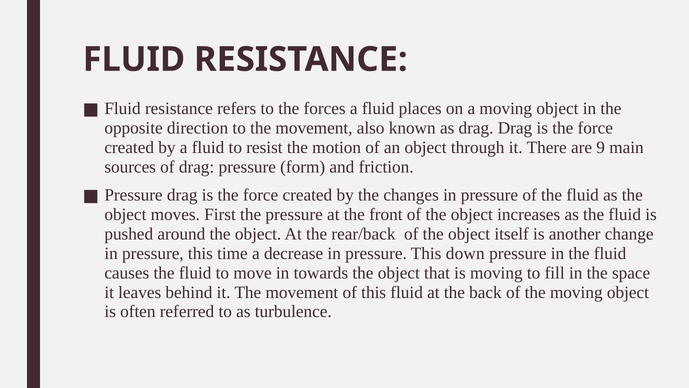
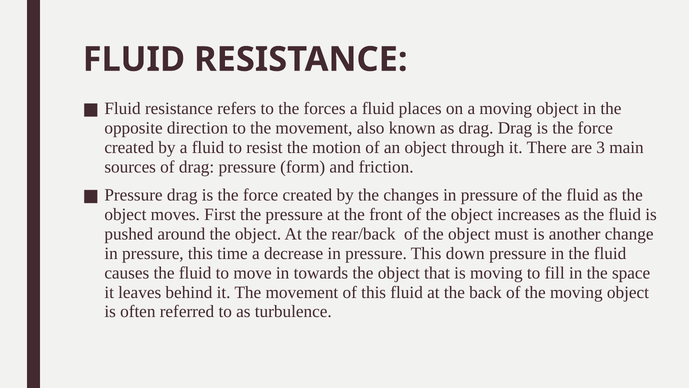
9: 9 -> 3 (601, 147)
itself: itself -> must (511, 234)
